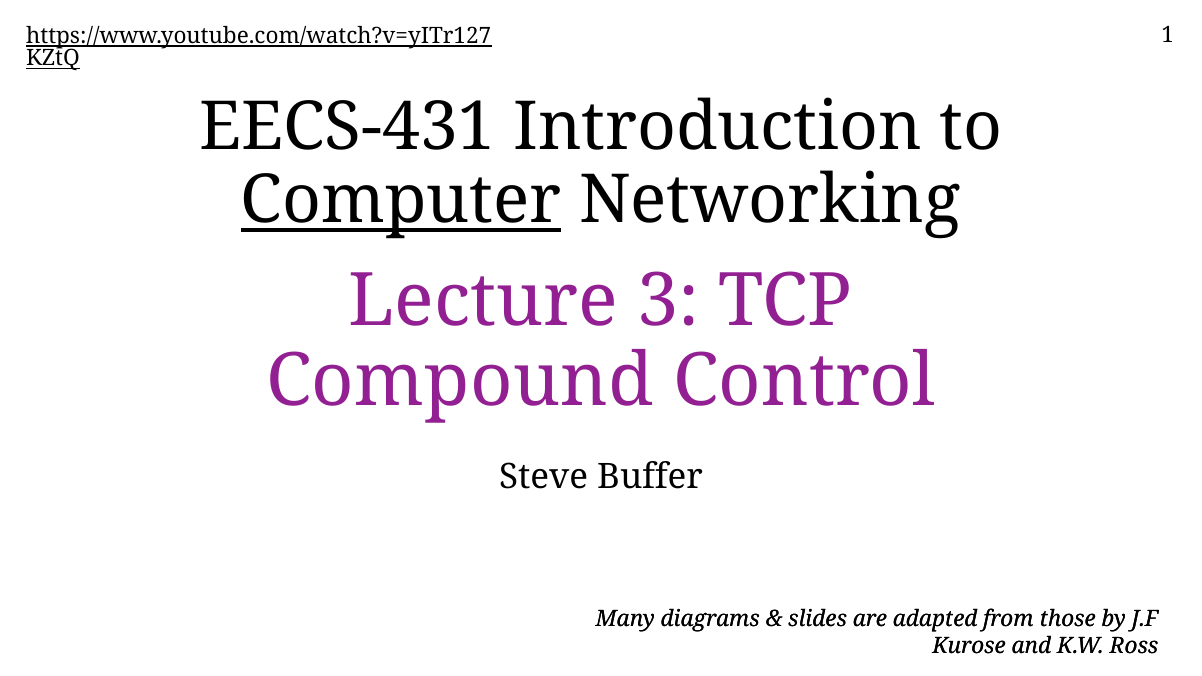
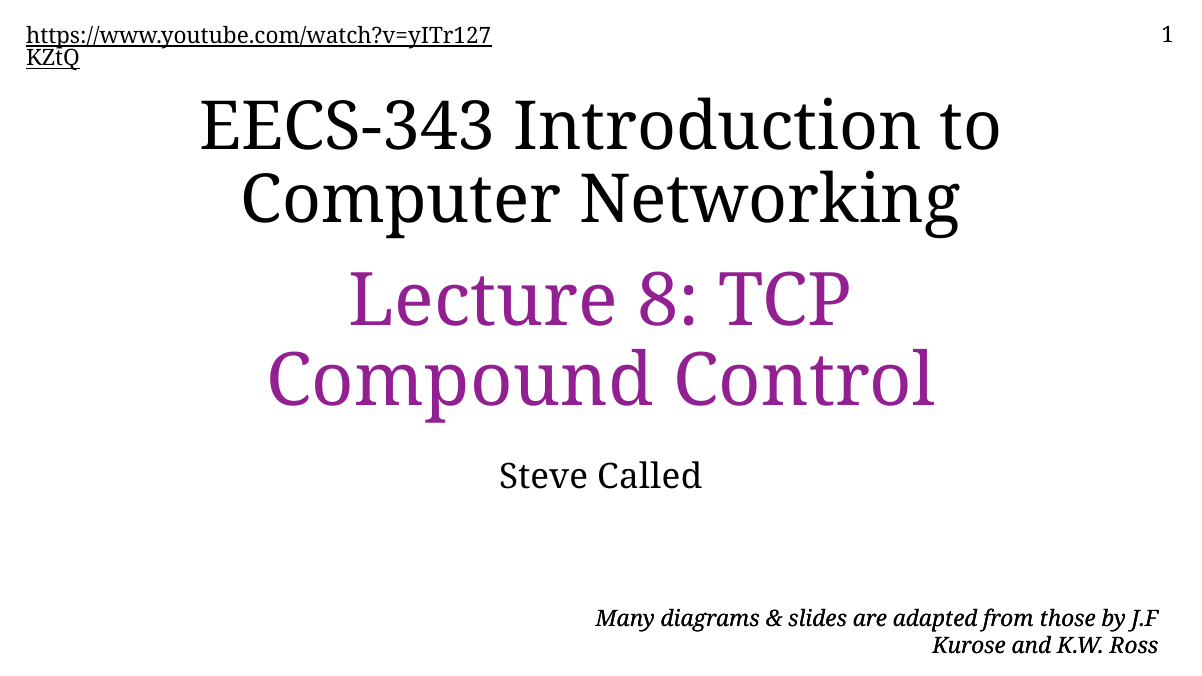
EECS-431: EECS-431 -> EECS-343 (347, 128)
Computer underline: present -> none (401, 201)
3: 3 -> 8 (668, 301)
Buffer: Buffer -> Called (650, 477)
